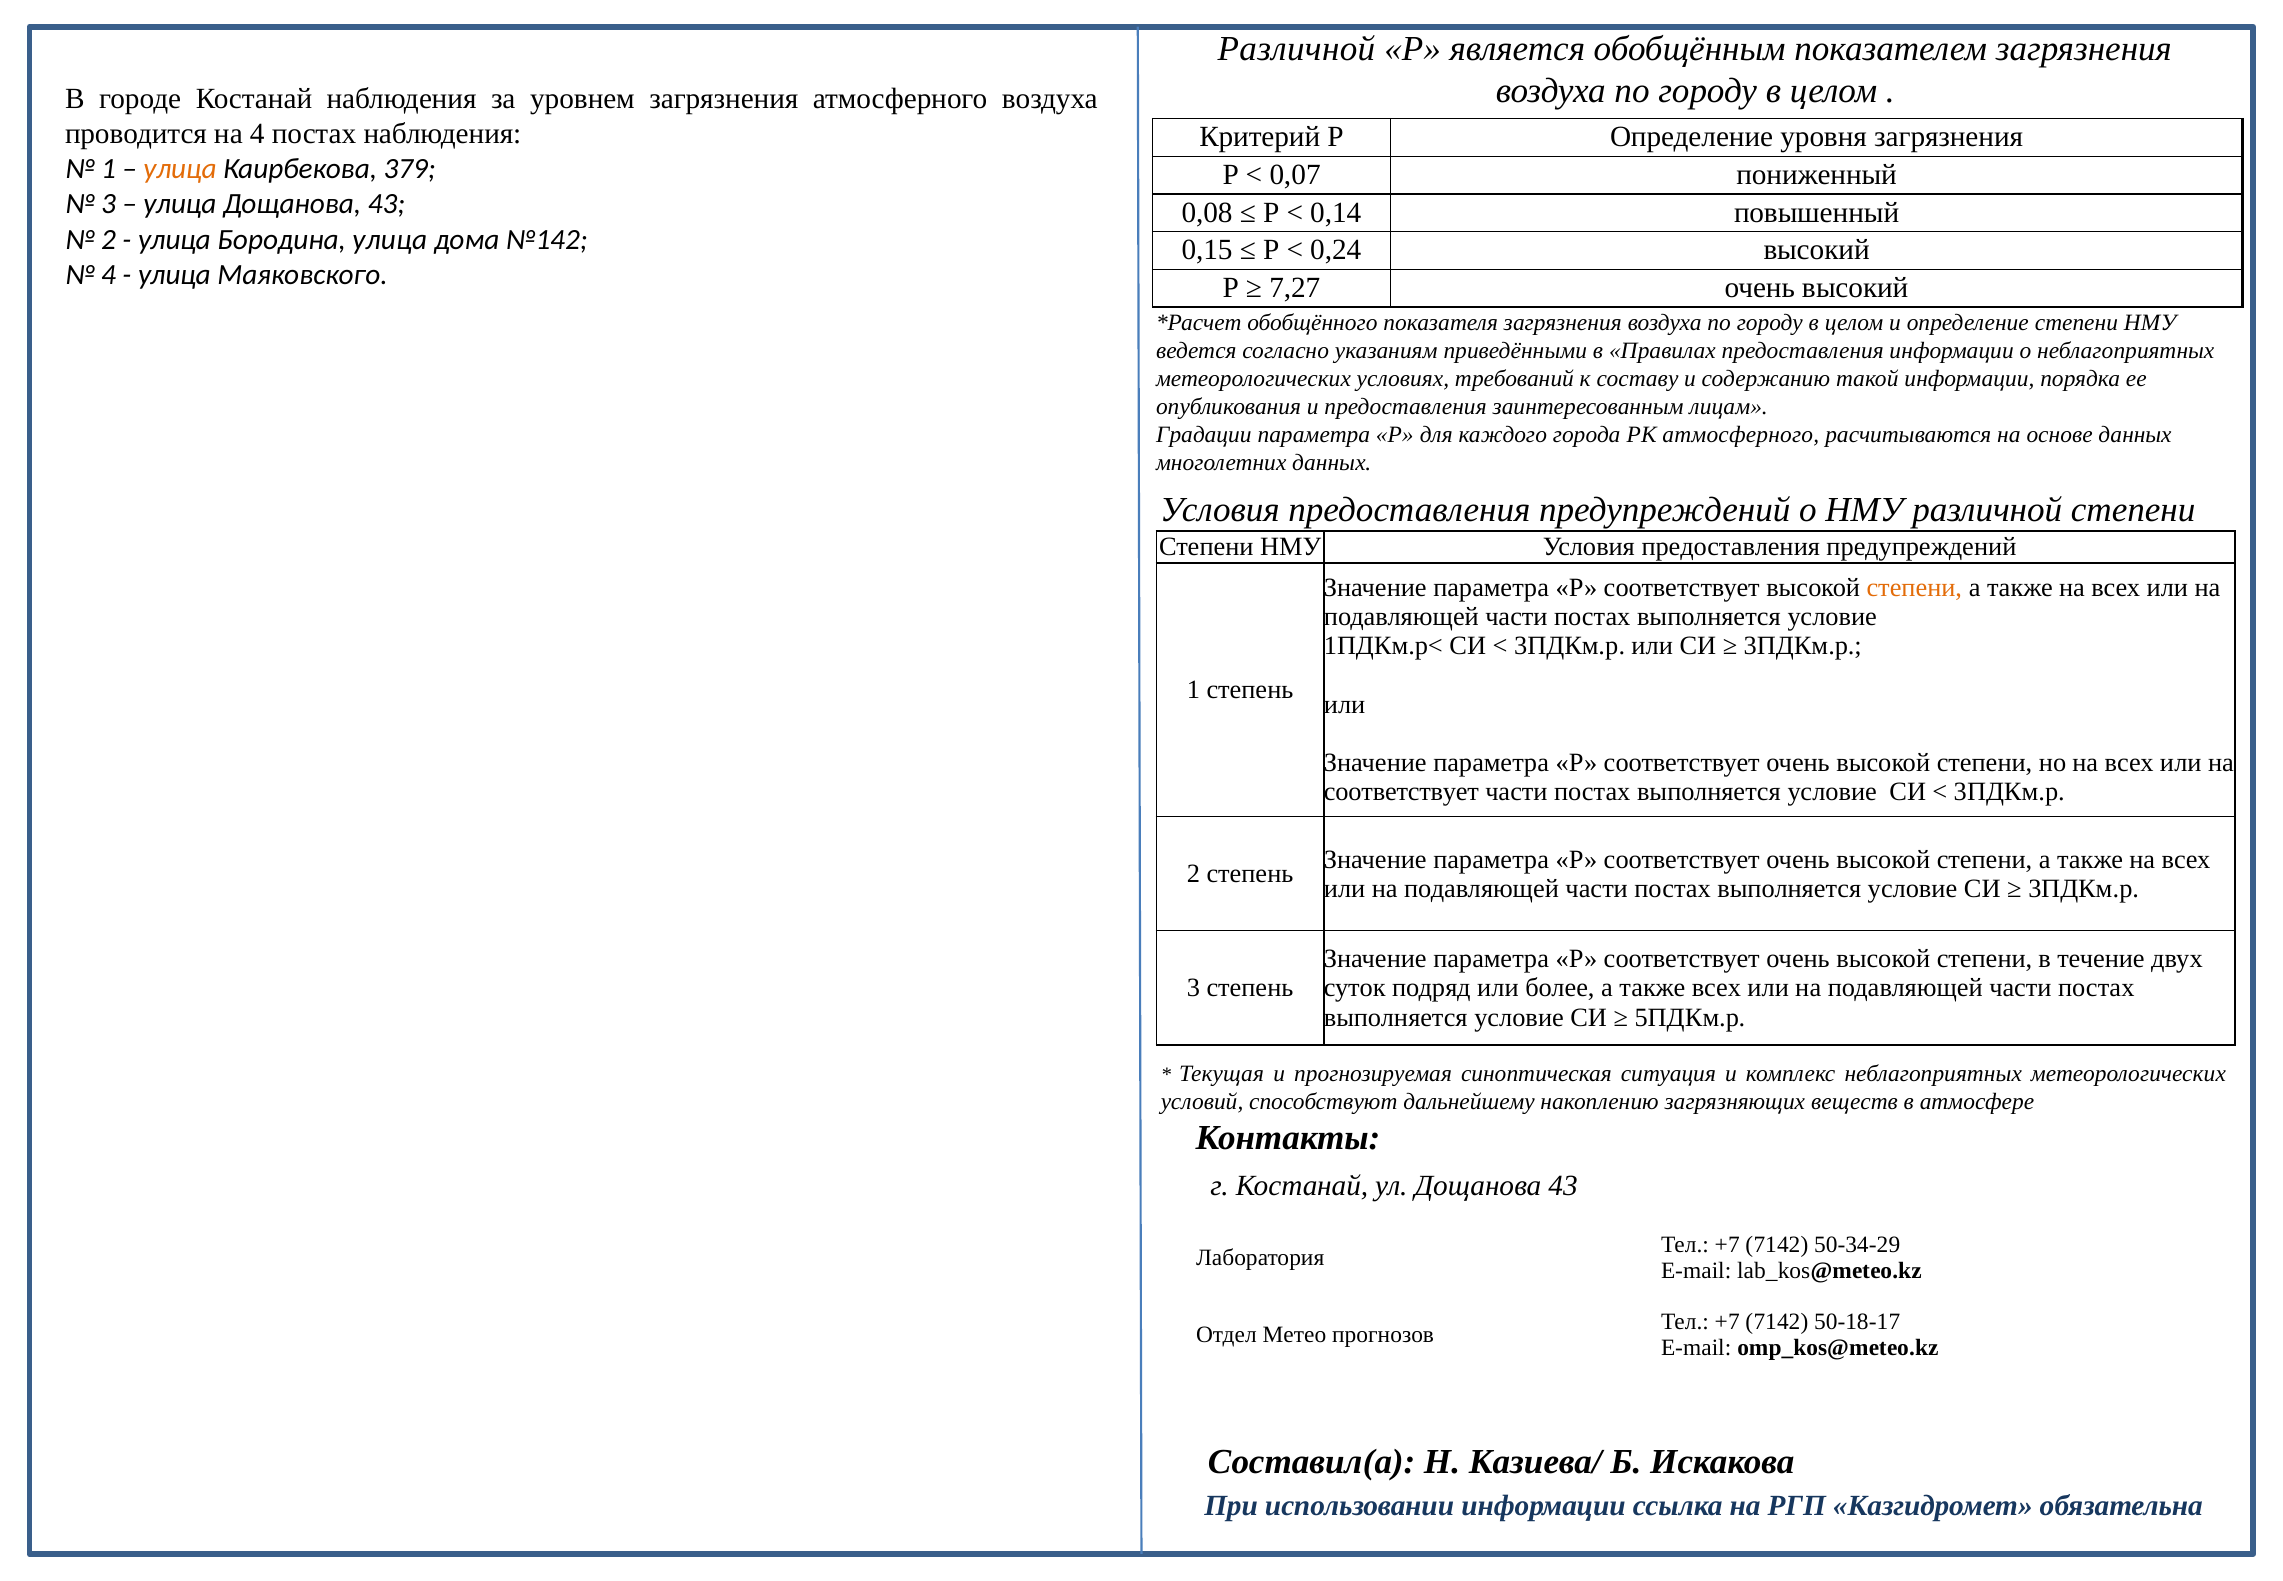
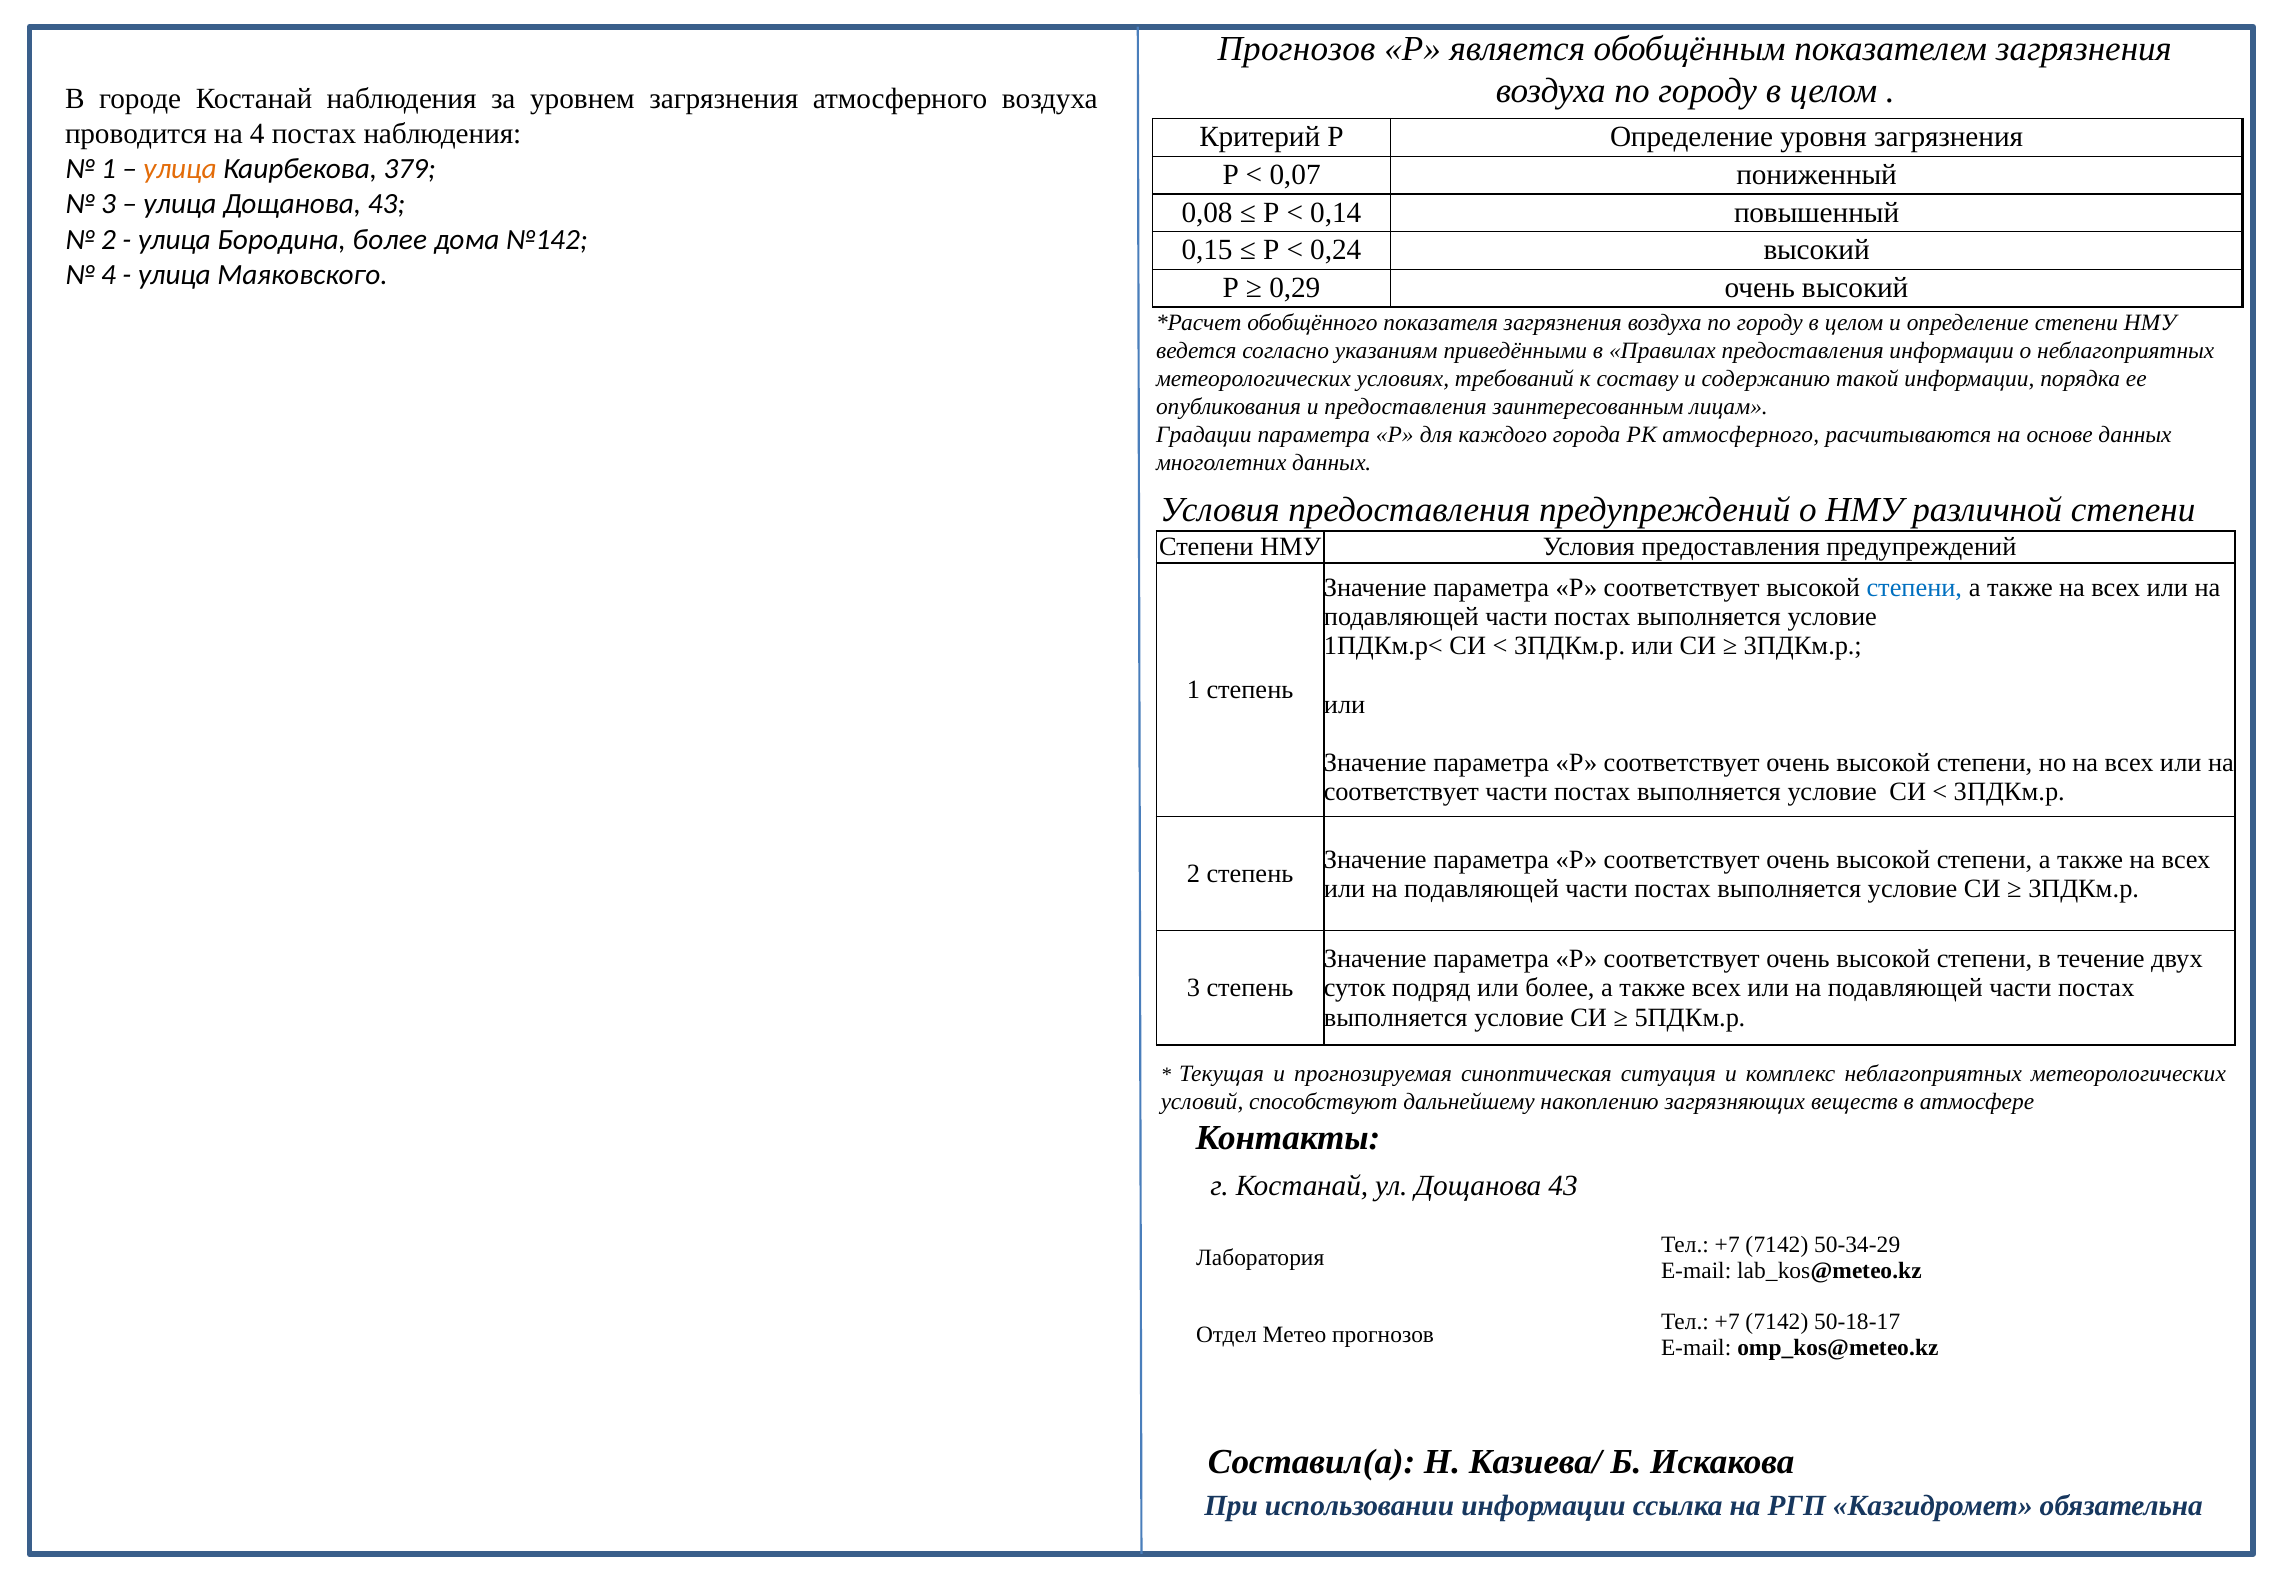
Различной: Различной -> Прогнозов (1296, 49)
Бородина улица: улица -> более (390, 239)
7,27: 7,27 -> 0,29 (1295, 288)
степени colour: orange -> blue (1914, 588)
